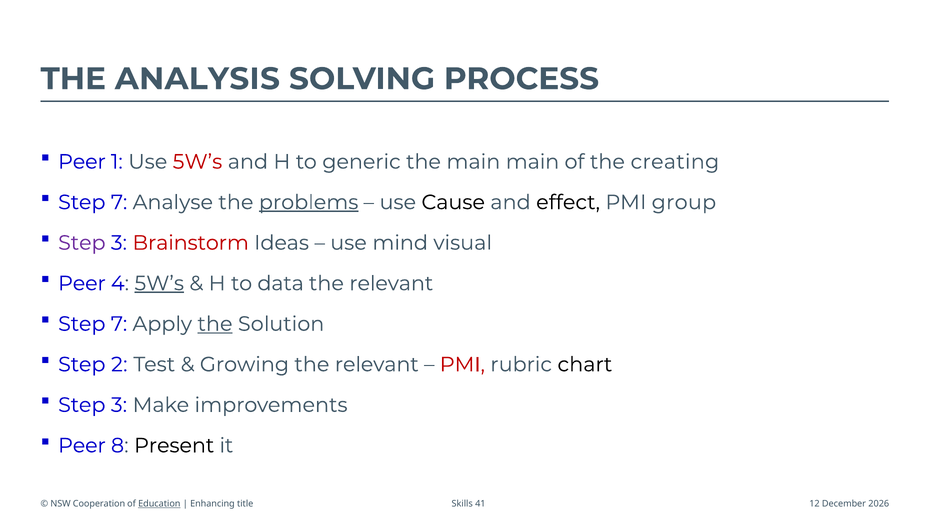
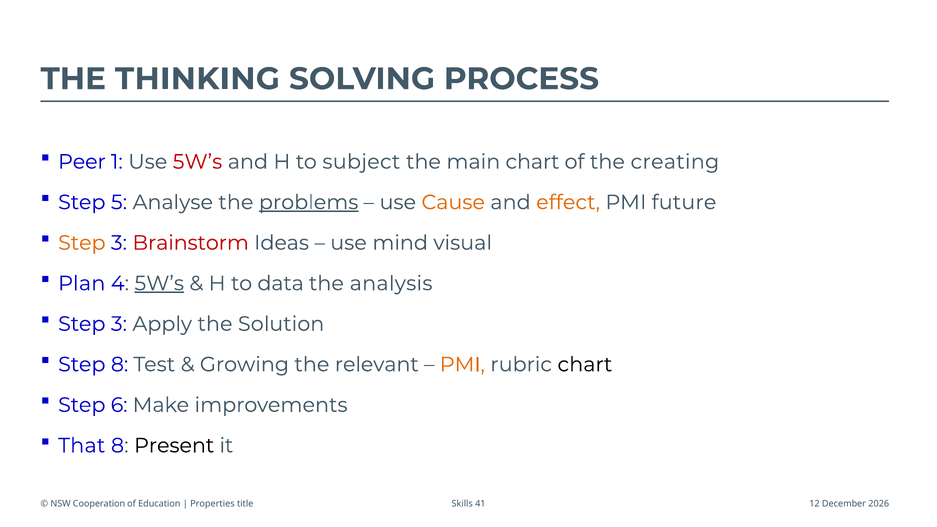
ANALYSIS: ANALYSIS -> THINKING (197, 79)
generic: generic -> subject (361, 162)
main main: main -> chart (532, 162)
7: 7 -> 5 (119, 202)
Cause colour: black -> orange (453, 202)
effect colour: black -> orange (568, 202)
group: group -> future (684, 202)
Step colour: purple -> orange (82, 243)
Peer: Peer -> Plan (82, 283)
relevant: relevant -> analysis (391, 283)
7: 7 -> 3 (119, 324)
the underline: present -> none (215, 324)
Step 2: 2 -> 8 (119, 365)
PMI colour: red -> orange (462, 365)
3: 3 -> 6 (119, 405)
Peer: Peer -> That (82, 446)
Education underline: present -> none (159, 504)
Enhancing: Enhancing -> Properties (212, 504)
